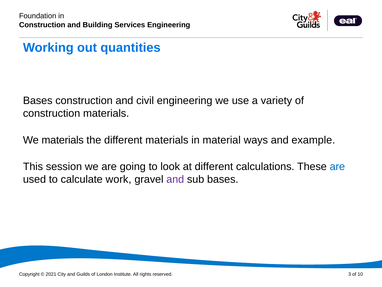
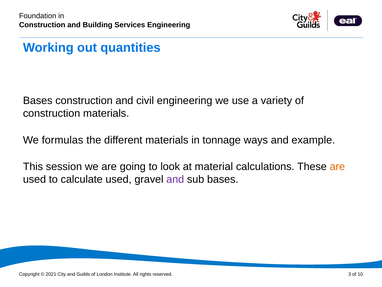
We materials: materials -> formulas (63, 140)
material: material -> tonnage (222, 140)
at different: different -> material (214, 166)
are colour: blue -> orange (337, 166)
calculate work: work -> used (119, 179)
